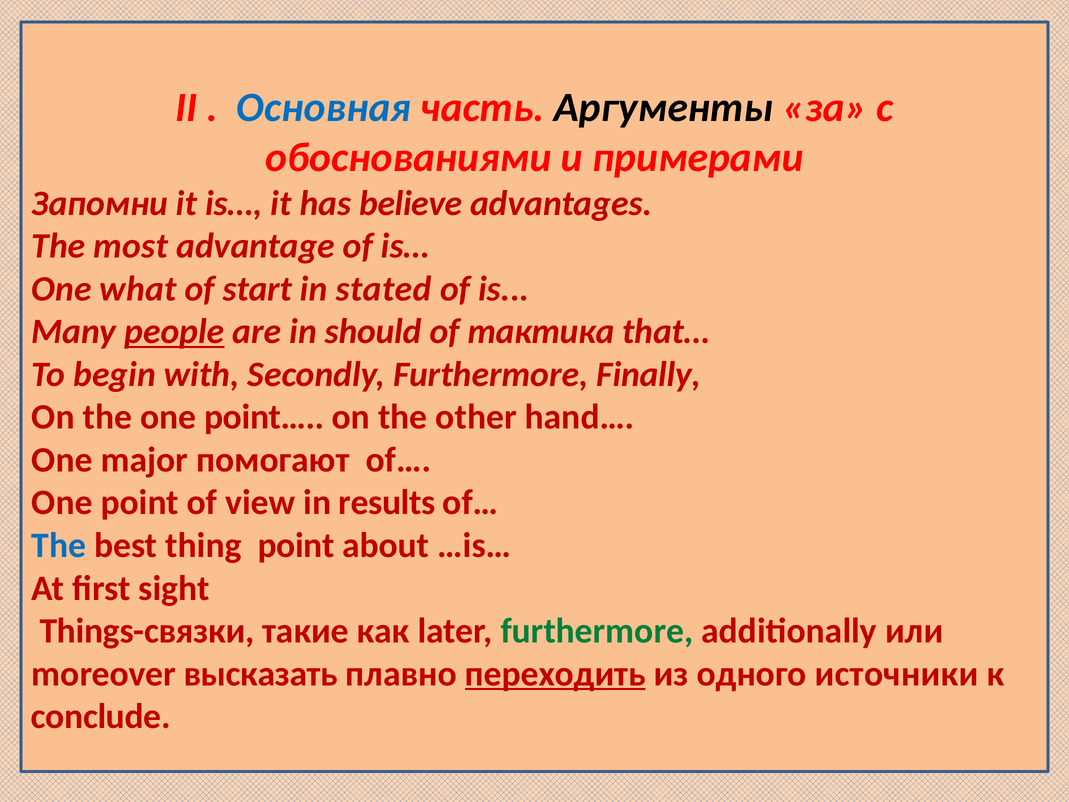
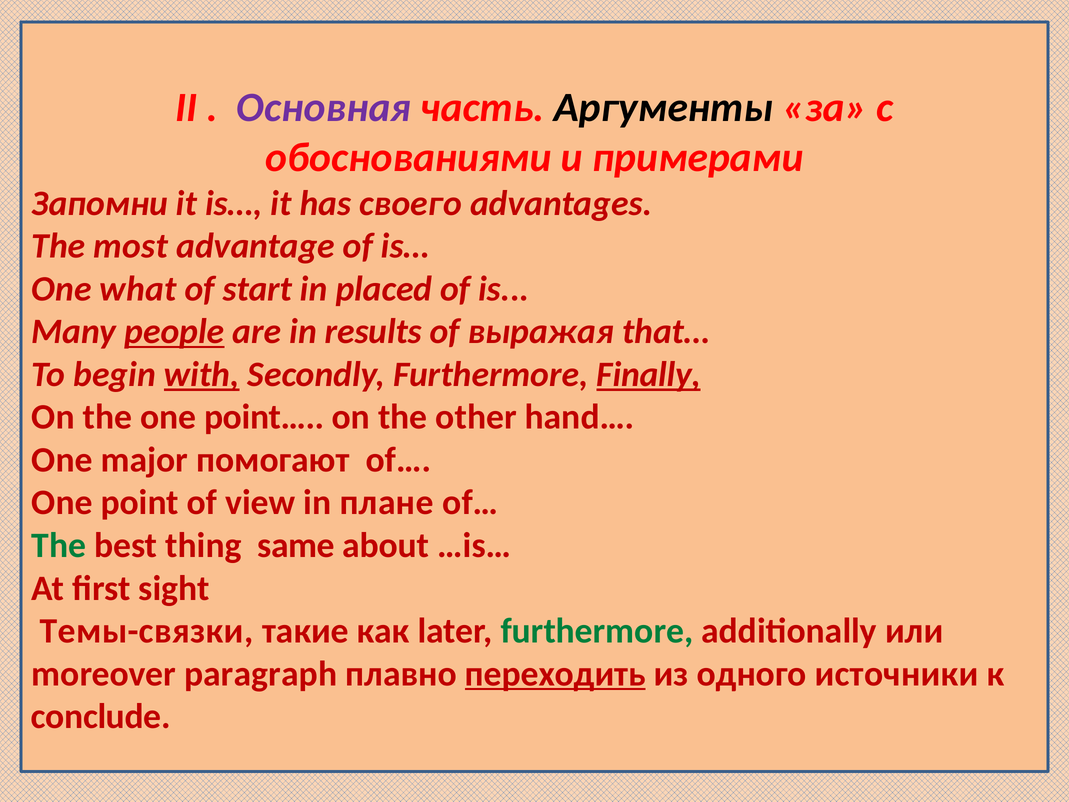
Основная colour: blue -> purple (324, 107)
believe: believe -> своего (411, 203)
stated: stated -> placed (384, 289)
should: should -> results (373, 331)
тактика: тактика -> выражая (541, 331)
with underline: none -> present (202, 374)
Finally underline: none -> present (649, 374)
results: results -> плане (387, 503)
The colour: blue -> green (59, 545)
thing point: point -> same (296, 545)
Things-связки: Things-связки -> Темы-связки (147, 631)
высказать: высказать -> paragraph (261, 674)
